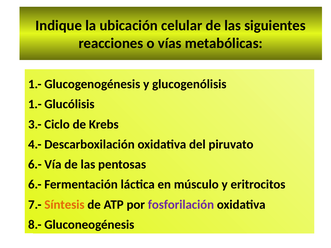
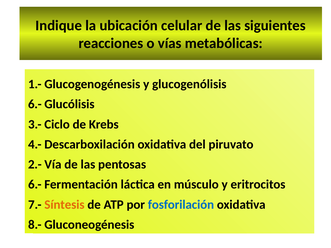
1.-: 1.- -> 6.- (35, 104)
6.-: 6.- -> 2.- (35, 165)
fosforilación colour: purple -> blue (181, 205)
